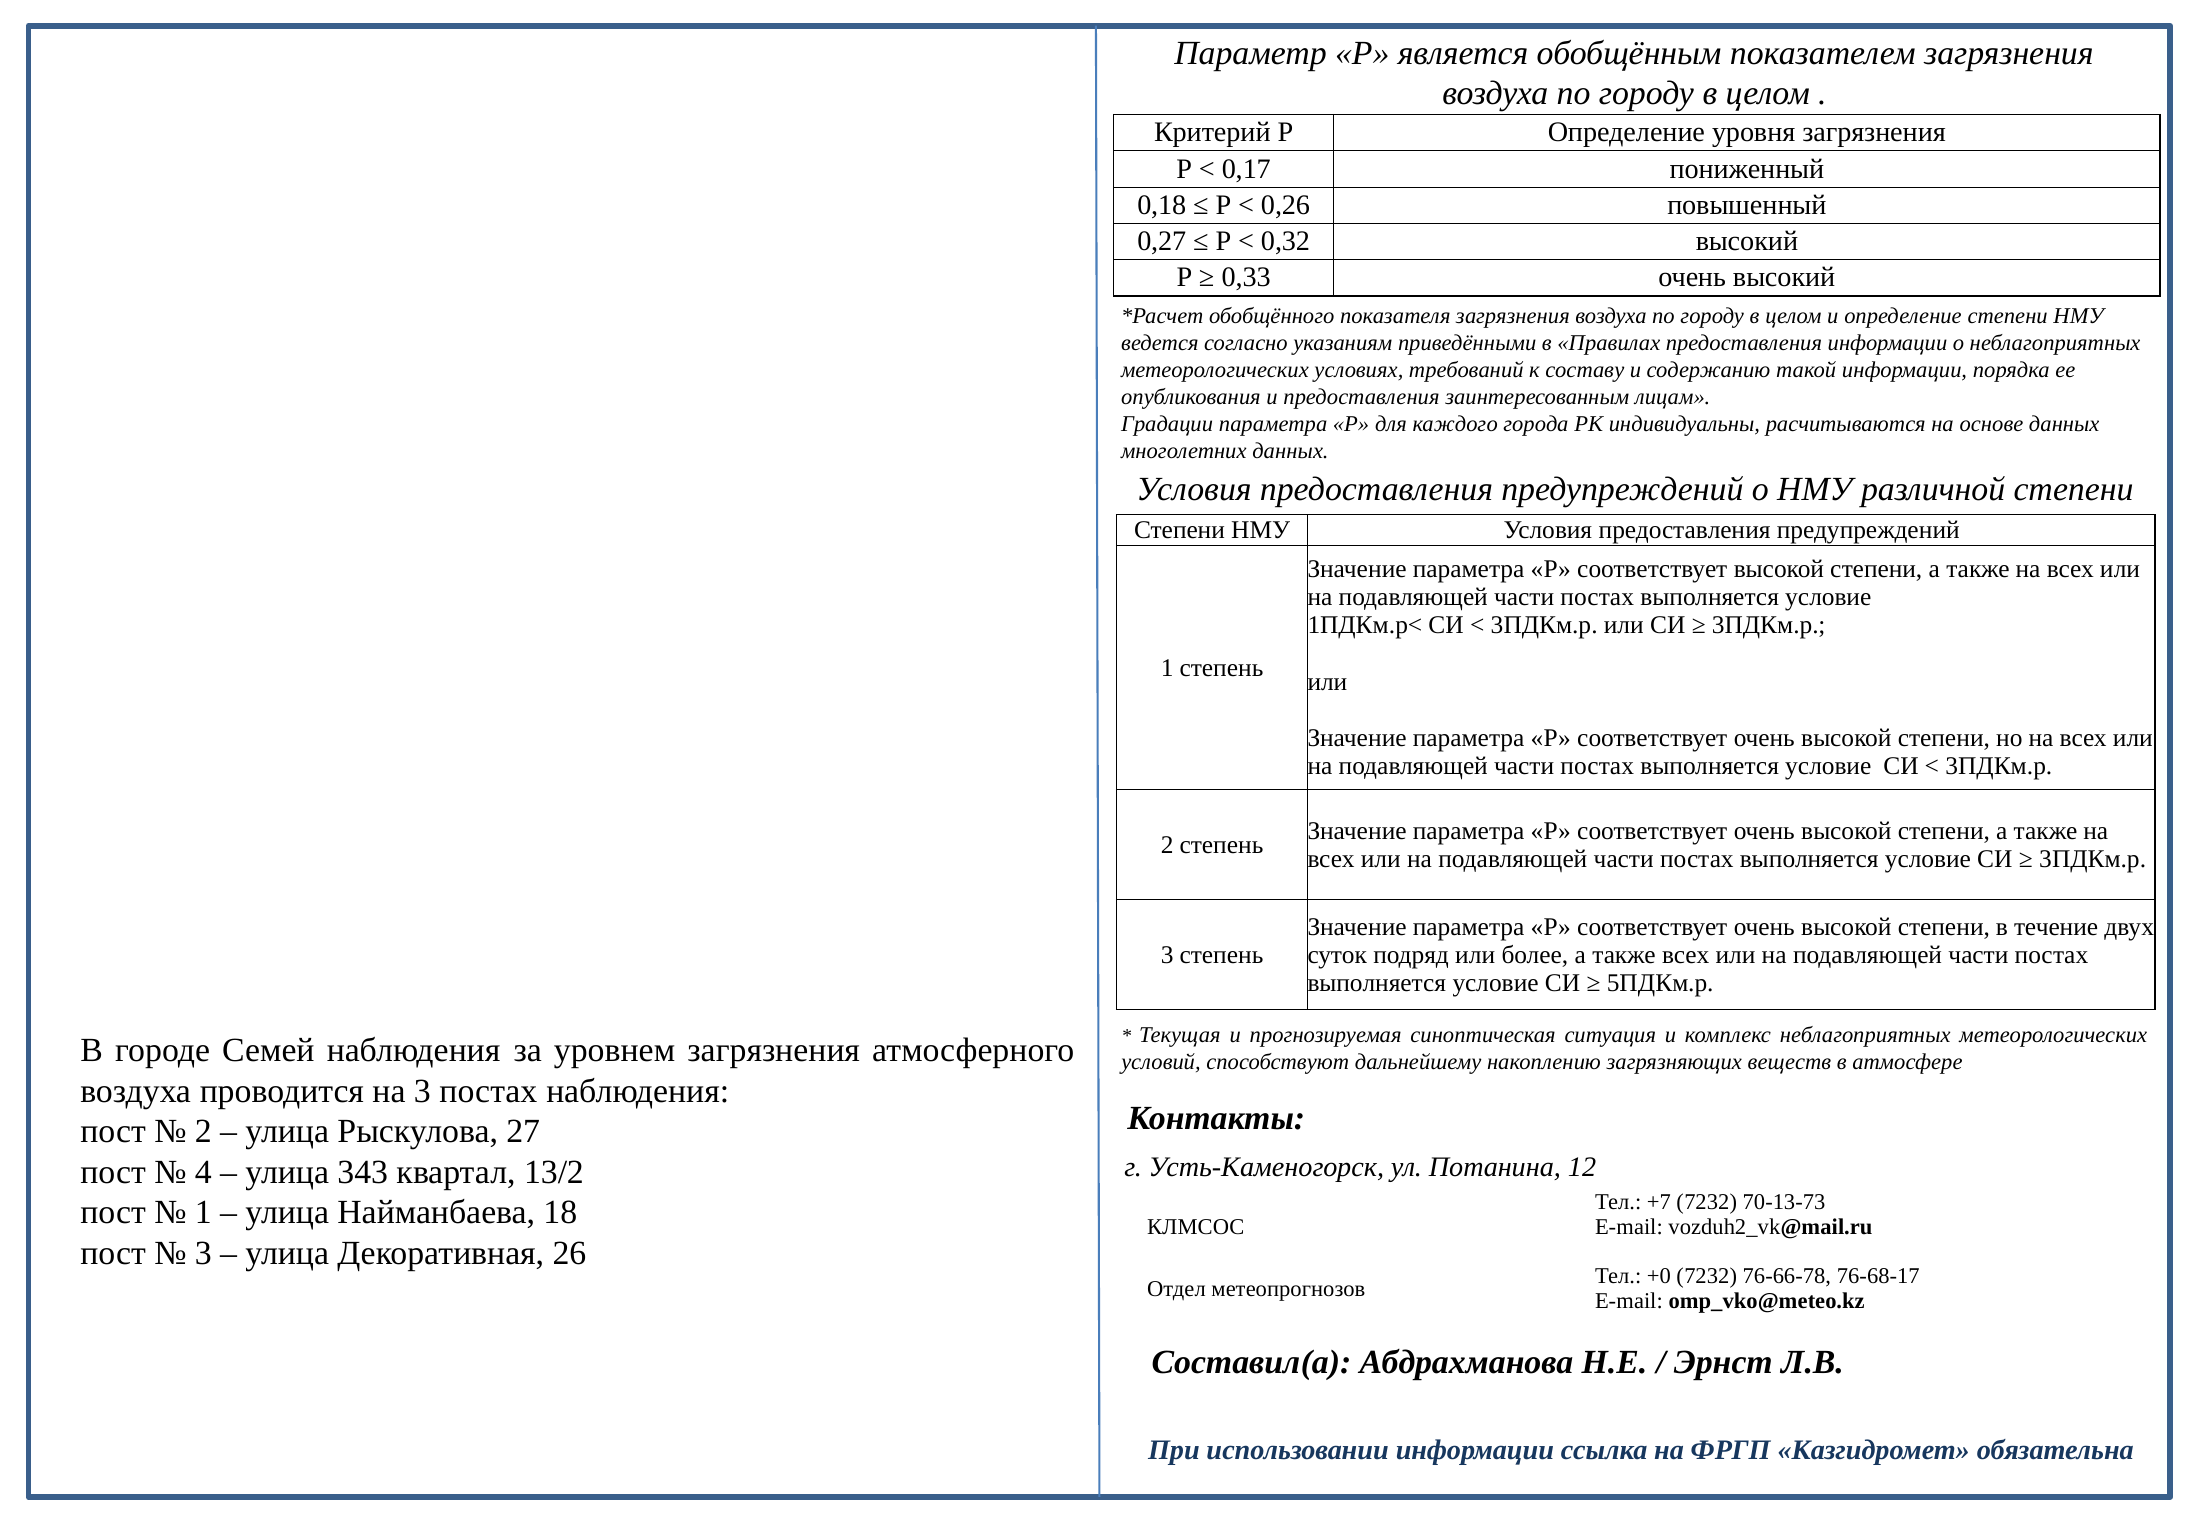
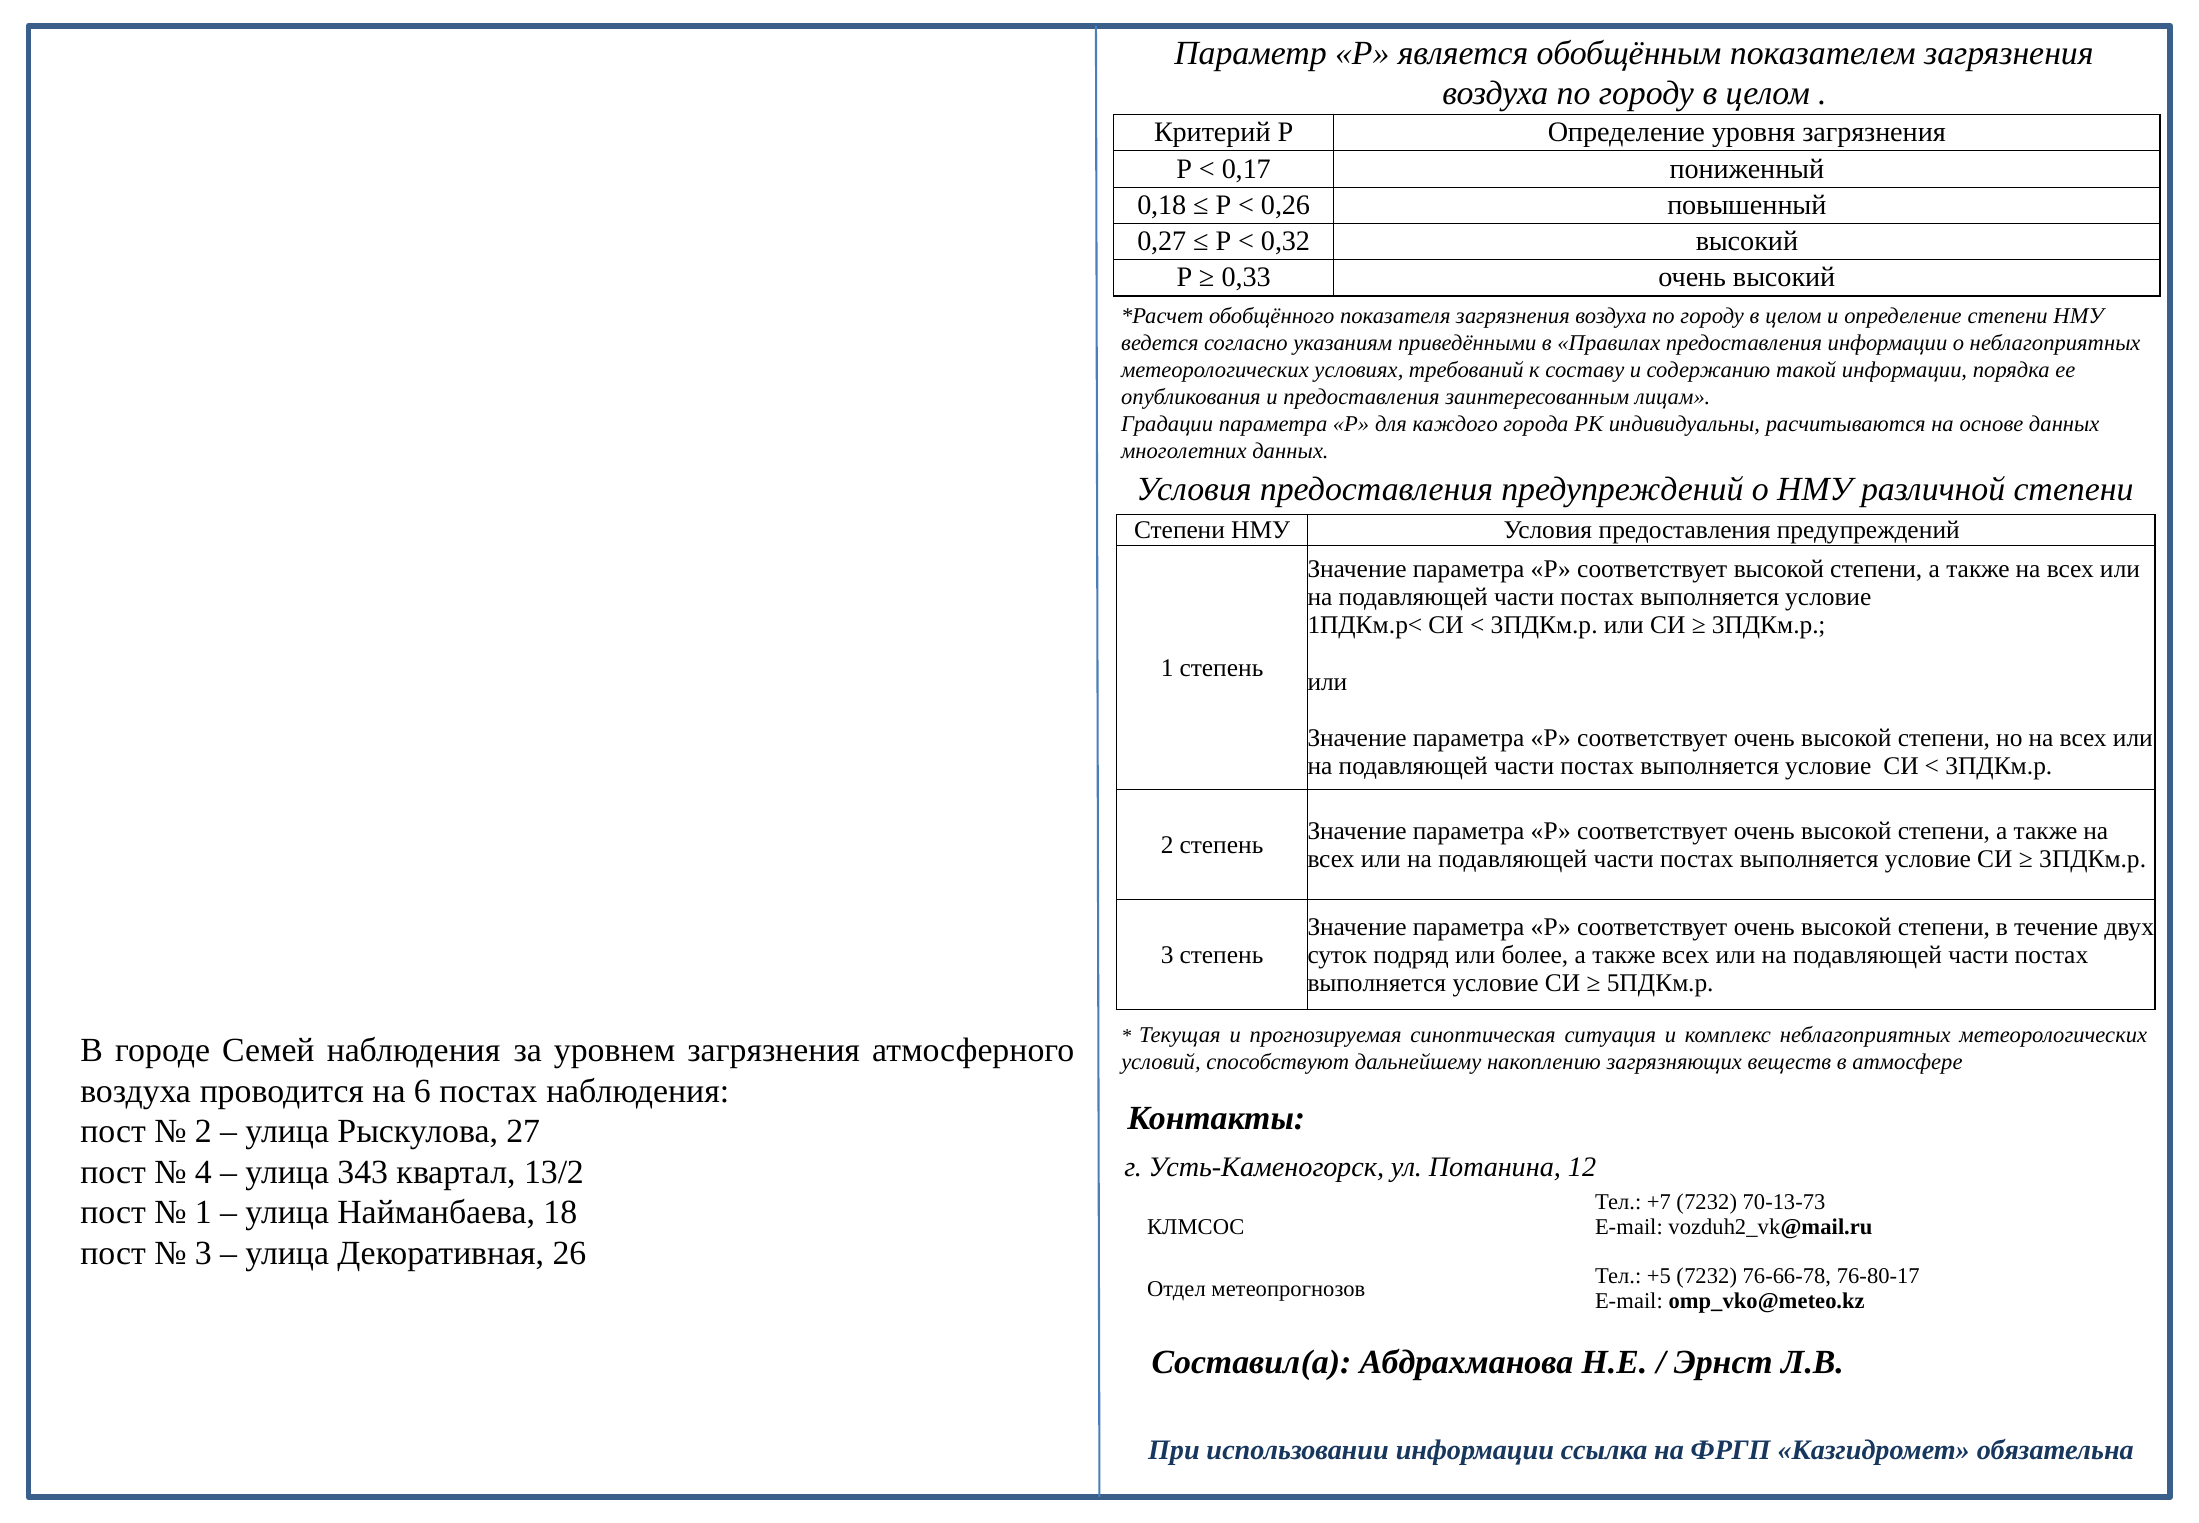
на 3: 3 -> 6 (422, 1090)
+0: +0 -> +5 (1659, 1276)
76-68-17: 76-68-17 -> 76-80-17 (1878, 1276)
